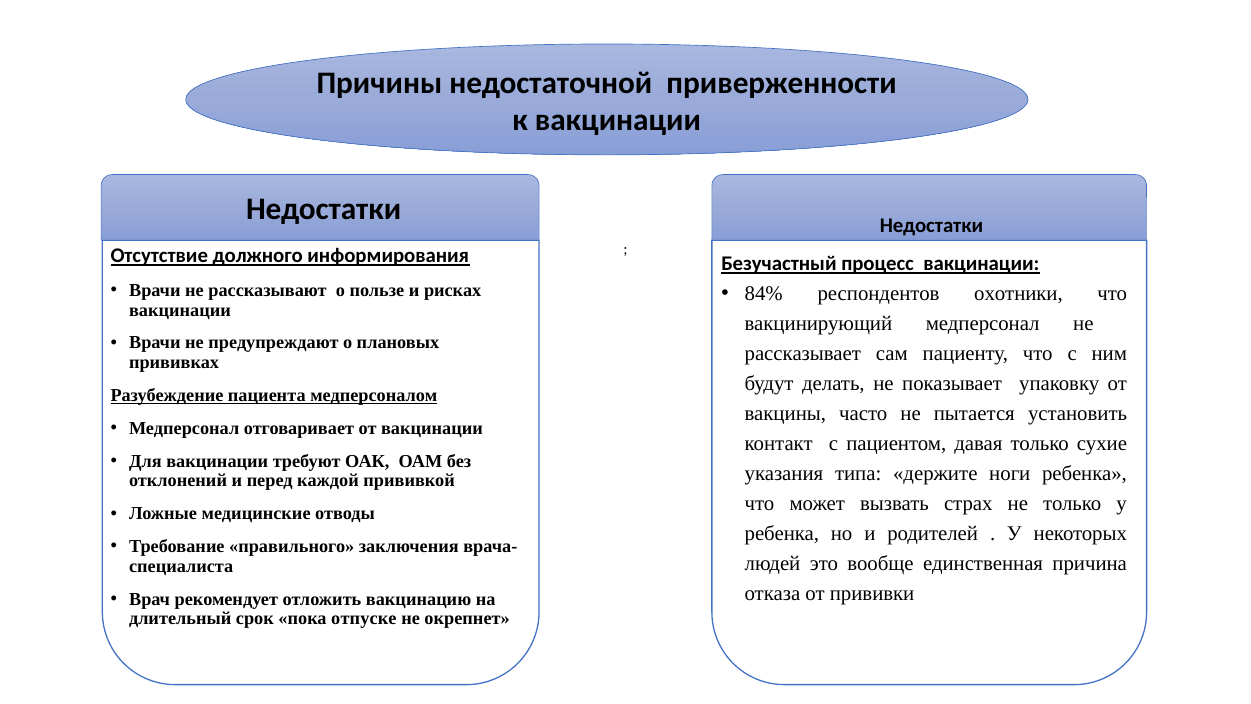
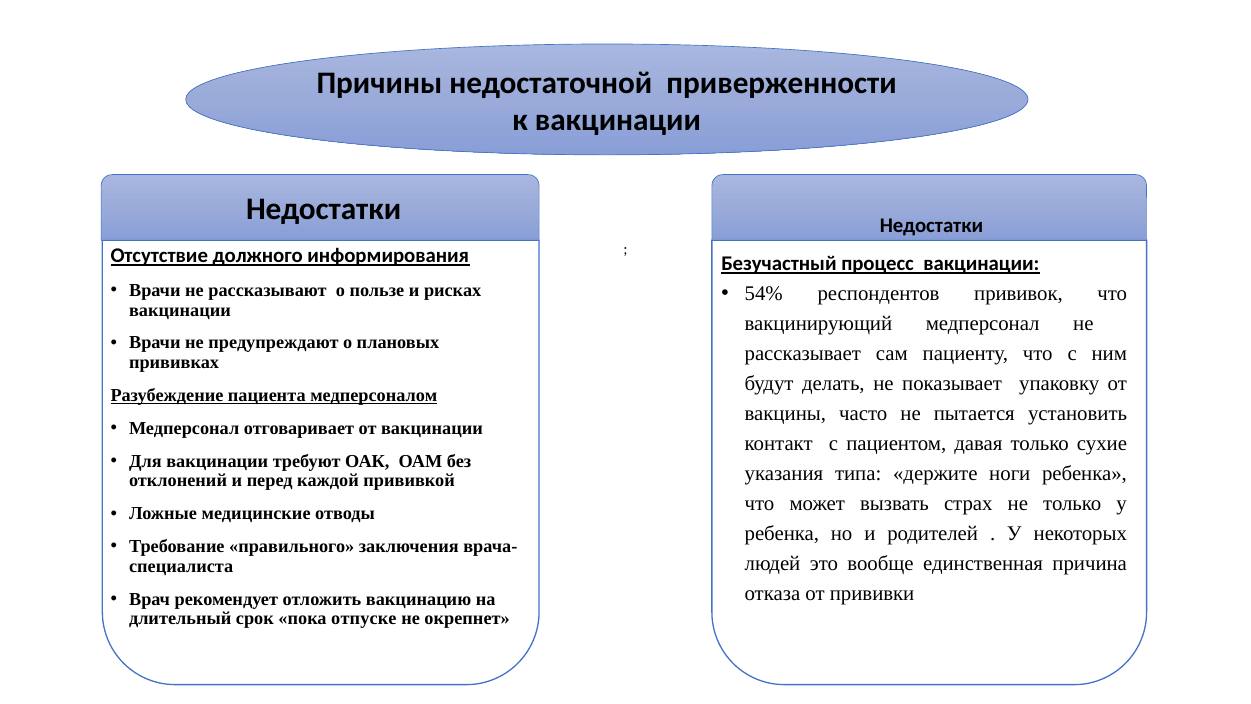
84%: 84% -> 54% (764, 294)
охотники: охотники -> прививок (1018, 294)
